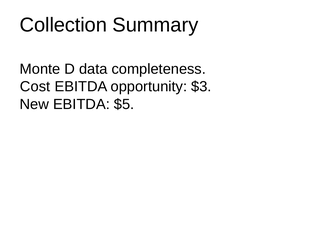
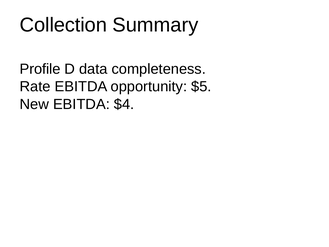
Monte: Monte -> Profile (40, 69)
Cost: Cost -> Rate (35, 87)
$3: $3 -> $5 (201, 87)
$5: $5 -> $4 (124, 104)
